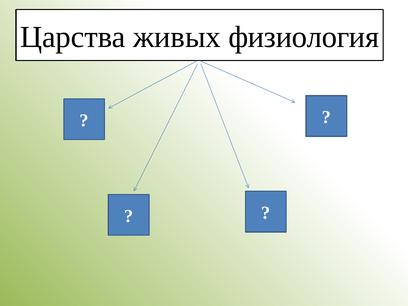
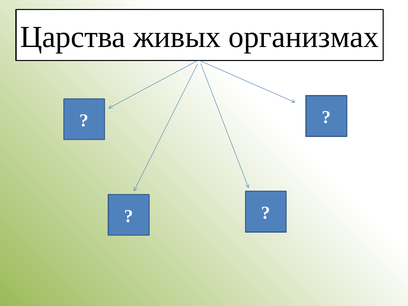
физиология: физиология -> организмах (304, 37)
